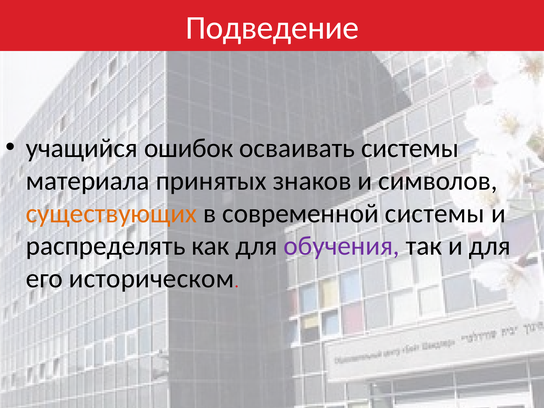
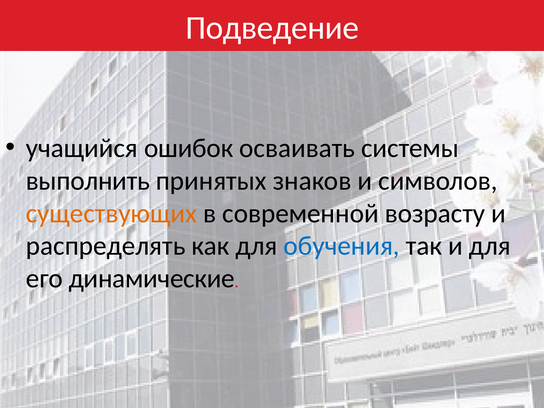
материала: материала -> выполнить (88, 181)
современной системы: системы -> возрасту (435, 213)
обучения colour: purple -> blue (342, 246)
историческом: историческом -> динамические (152, 279)
